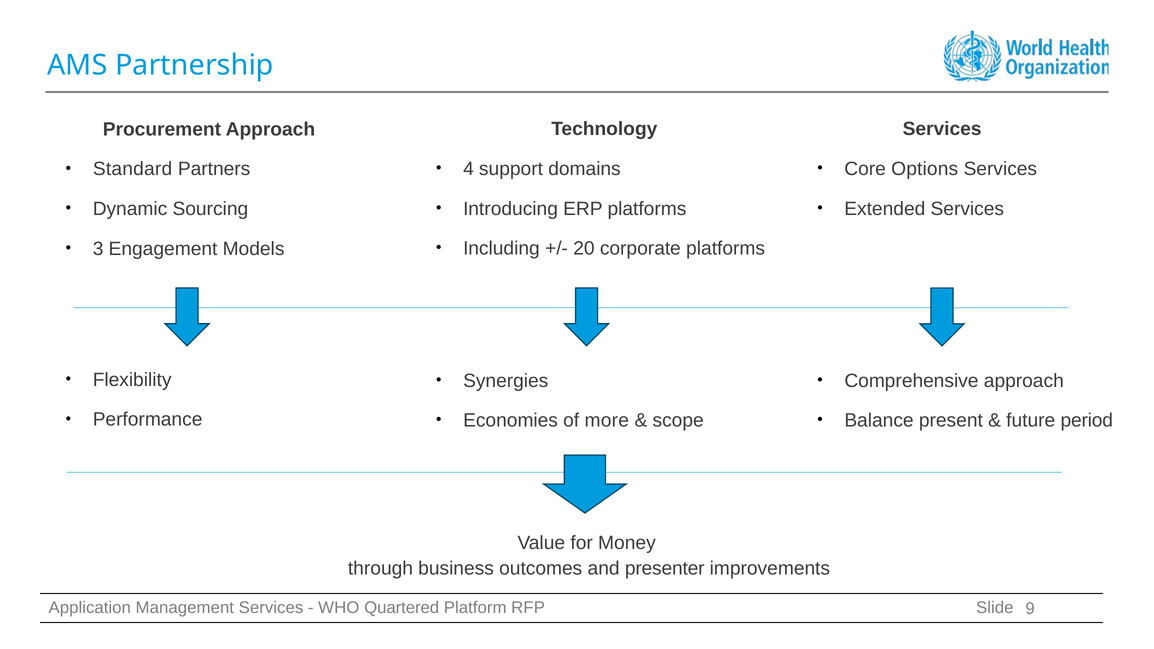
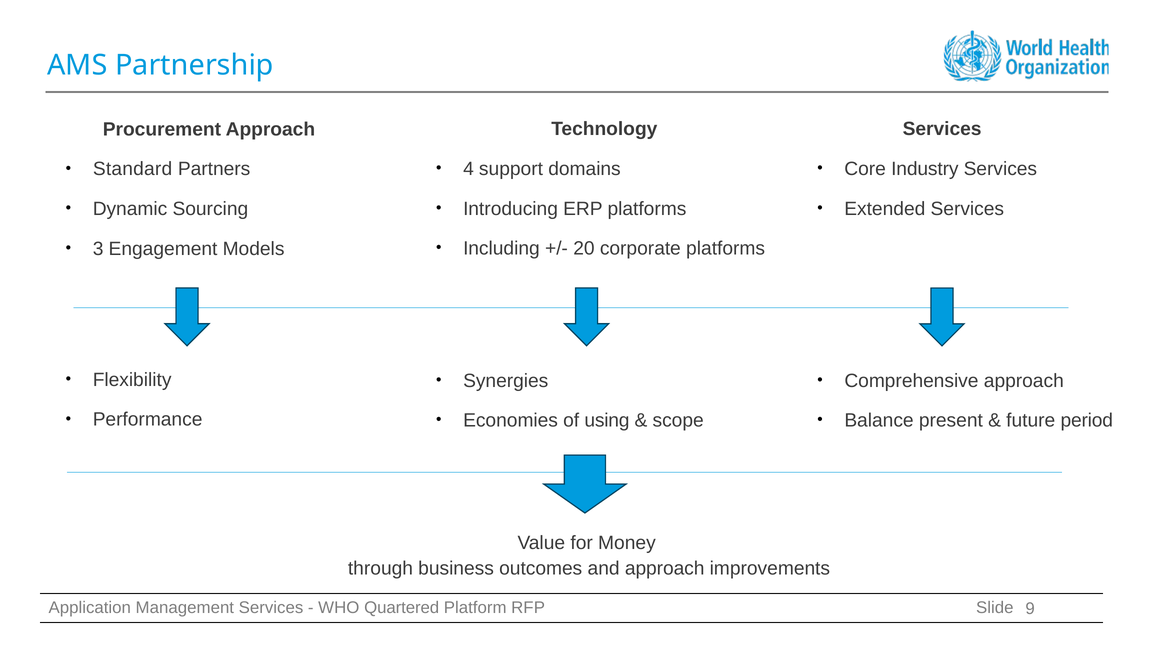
Options: Options -> Industry (925, 169)
more: more -> using (607, 421)
and presenter: presenter -> approach (665, 568)
